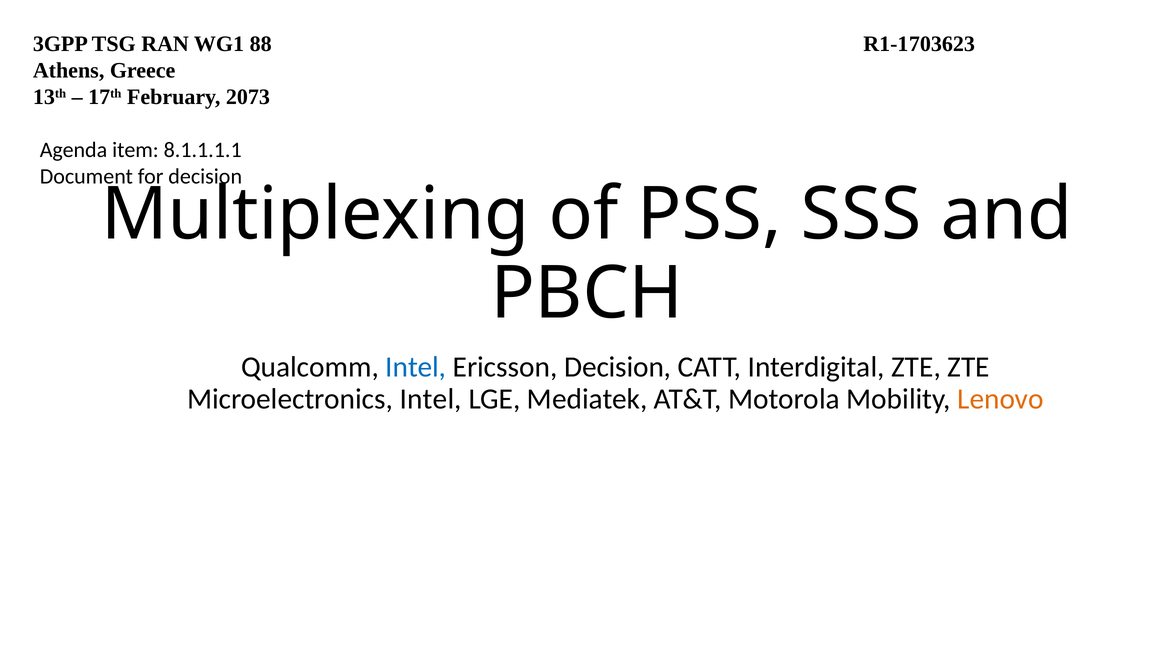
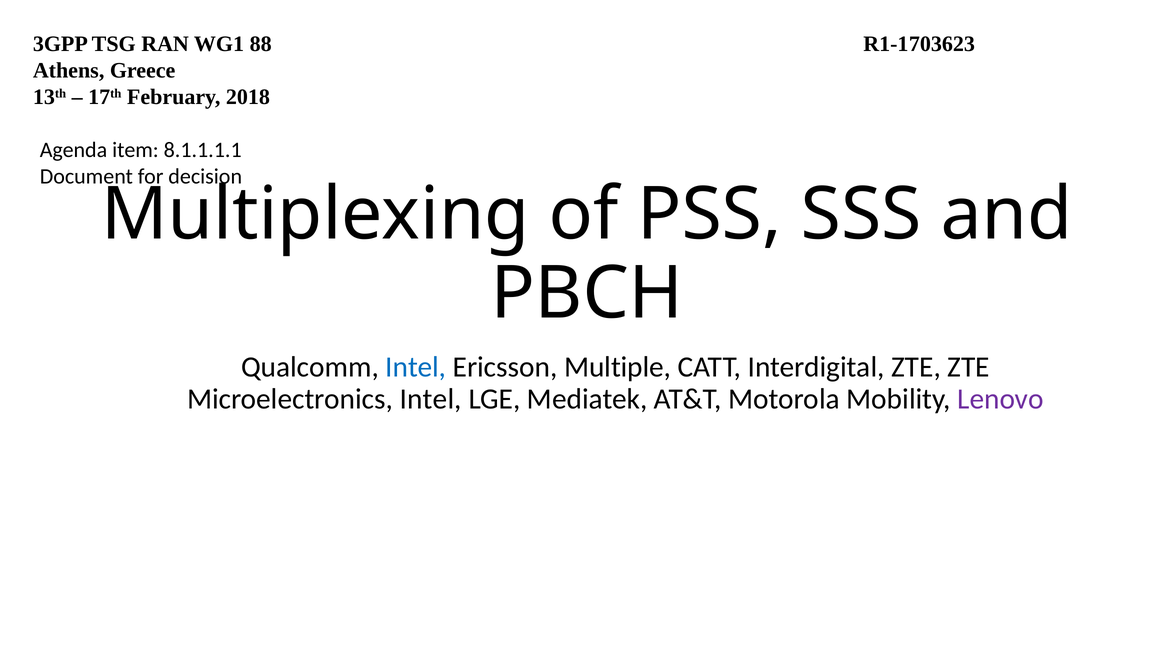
2073: 2073 -> 2018 (248, 97)
Ericsson Decision: Decision -> Multiple (618, 367)
Lenovo colour: orange -> purple (1001, 399)
